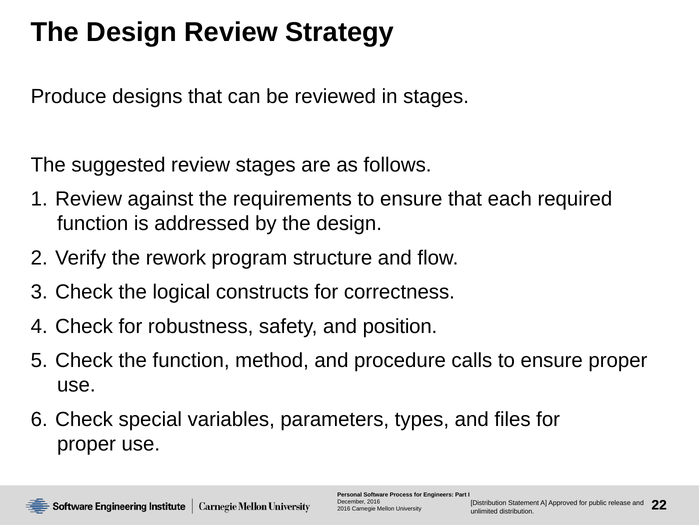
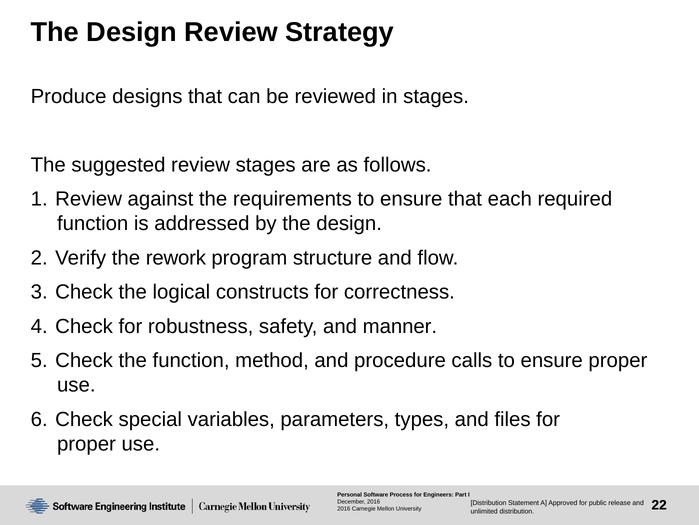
position: position -> manner (400, 326)
